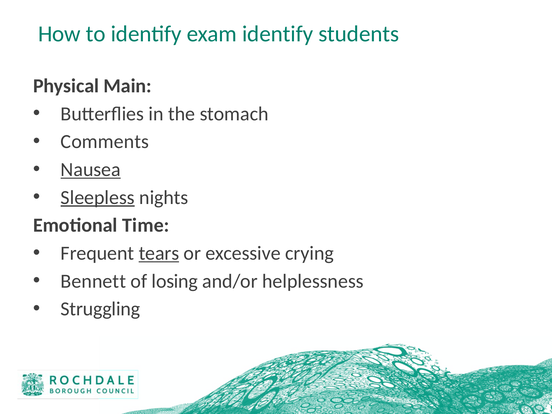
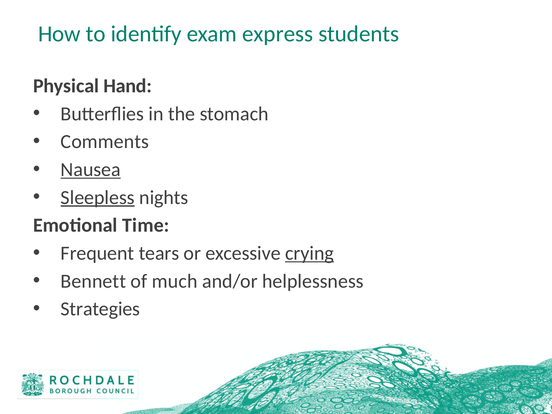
exam identify: identify -> express (278, 34)
Main: Main -> Hand (128, 86)
tears underline: present -> none (159, 253)
crying underline: none -> present (310, 253)
losing: losing -> much (175, 281)
Struggling: Struggling -> Strategies (100, 309)
